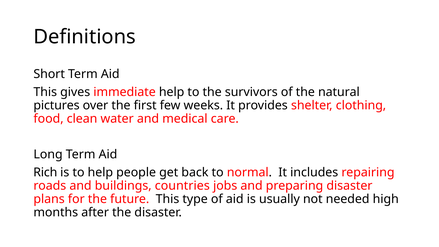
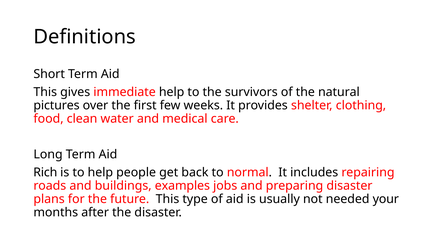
countries: countries -> examples (182, 186)
high: high -> your (386, 199)
